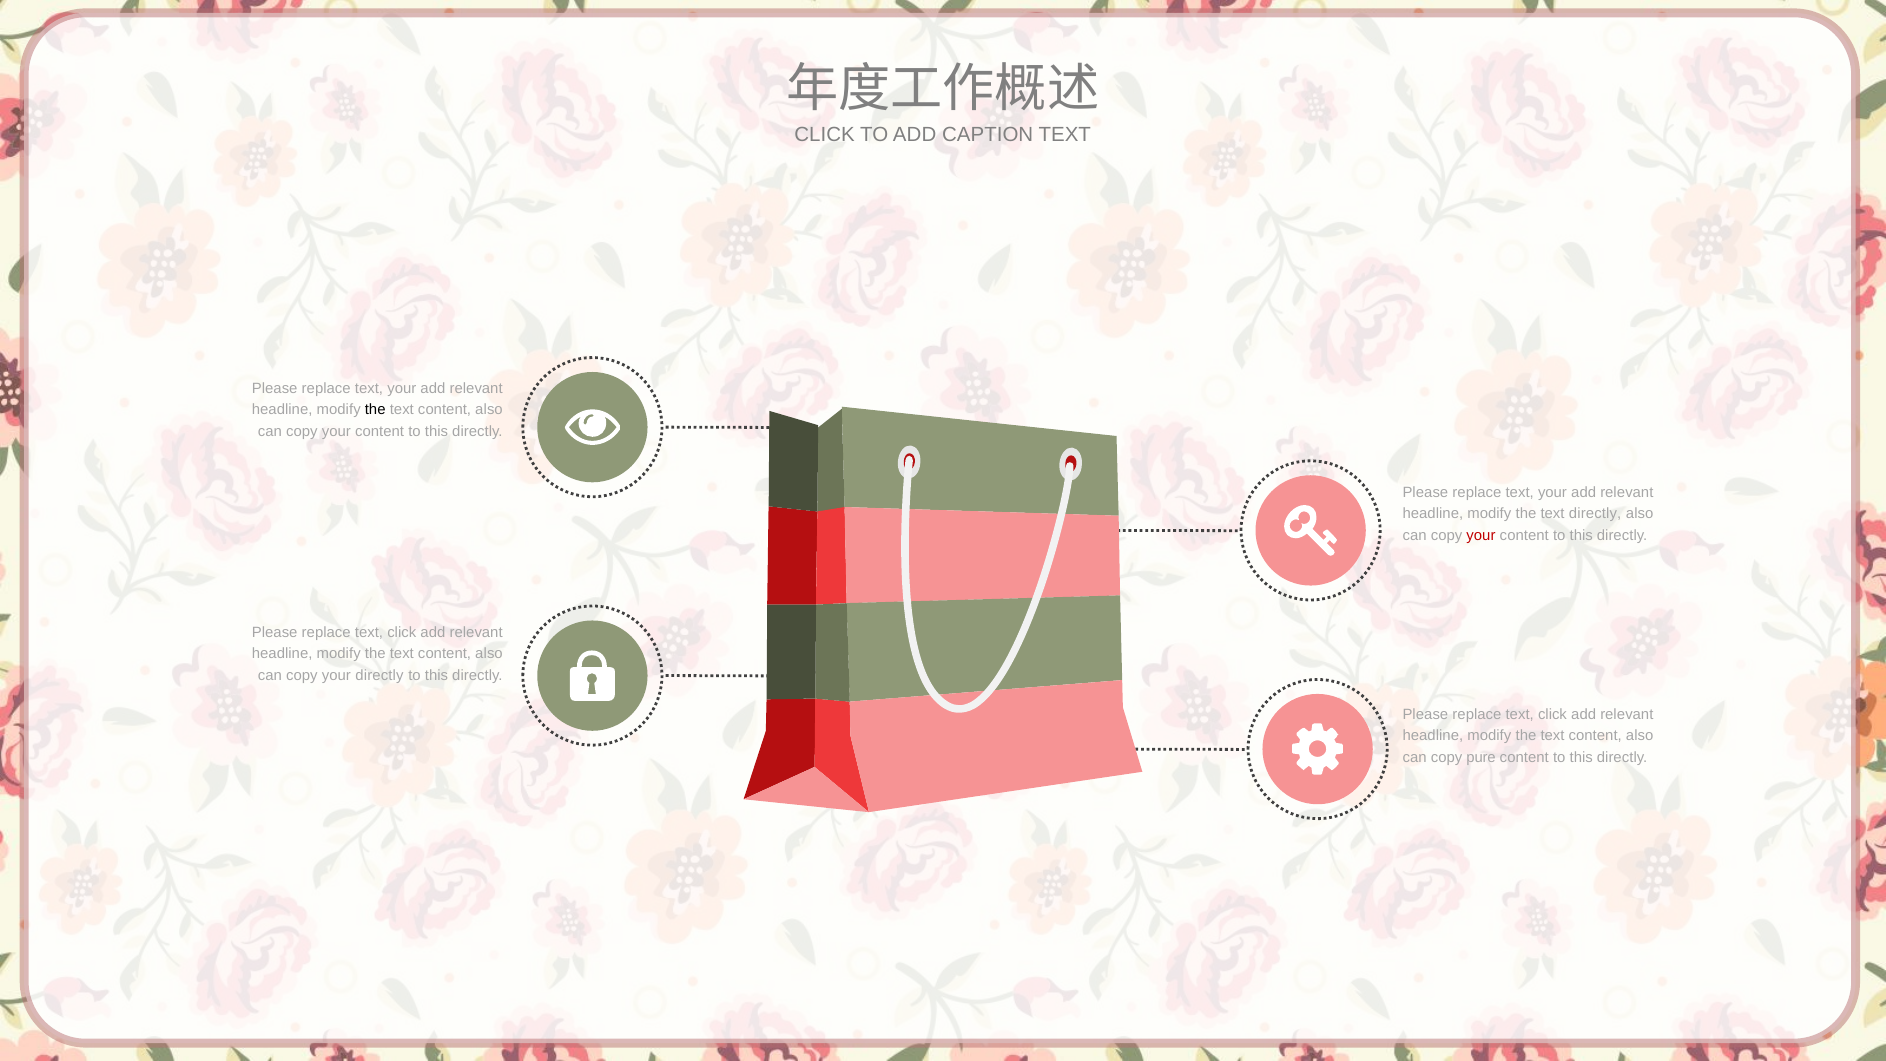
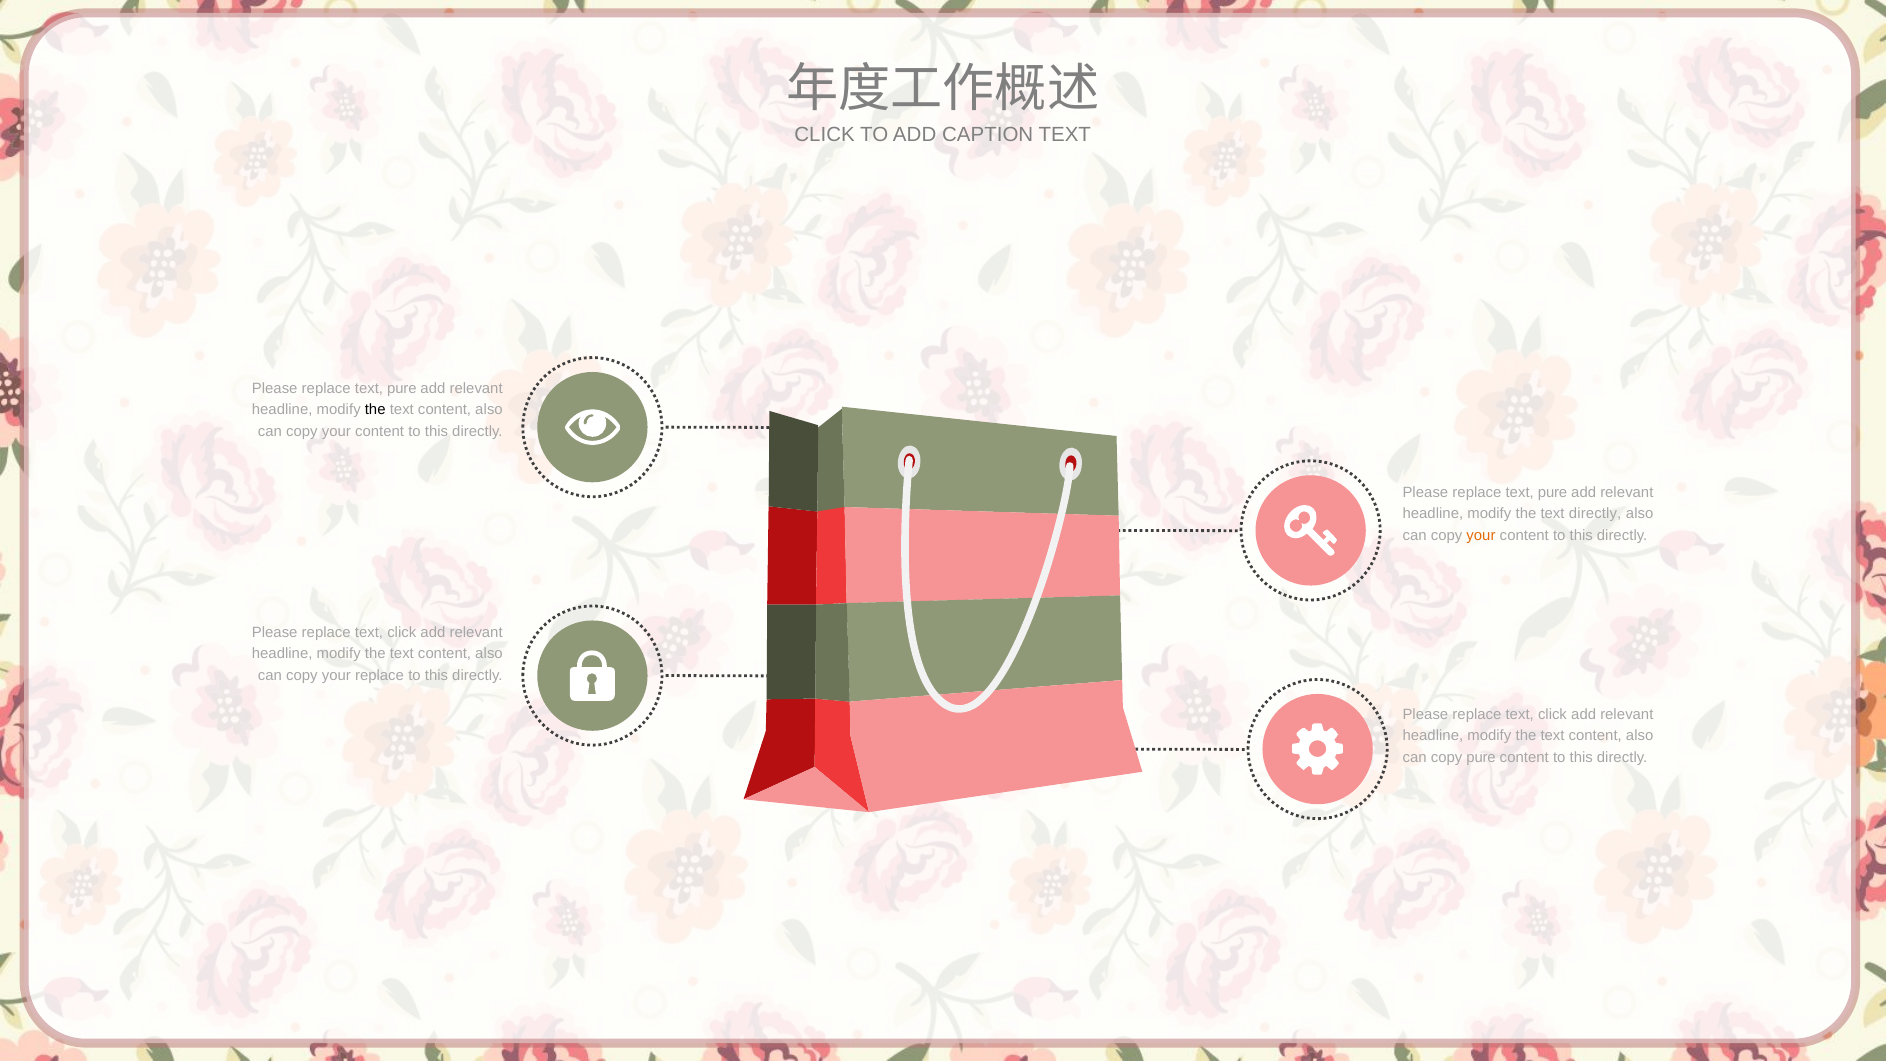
your: your -> pure (402, 388)
your: your -> pure (1553, 493)
your colour: red -> orange (1481, 535)
your directly: directly -> replace (380, 675)
